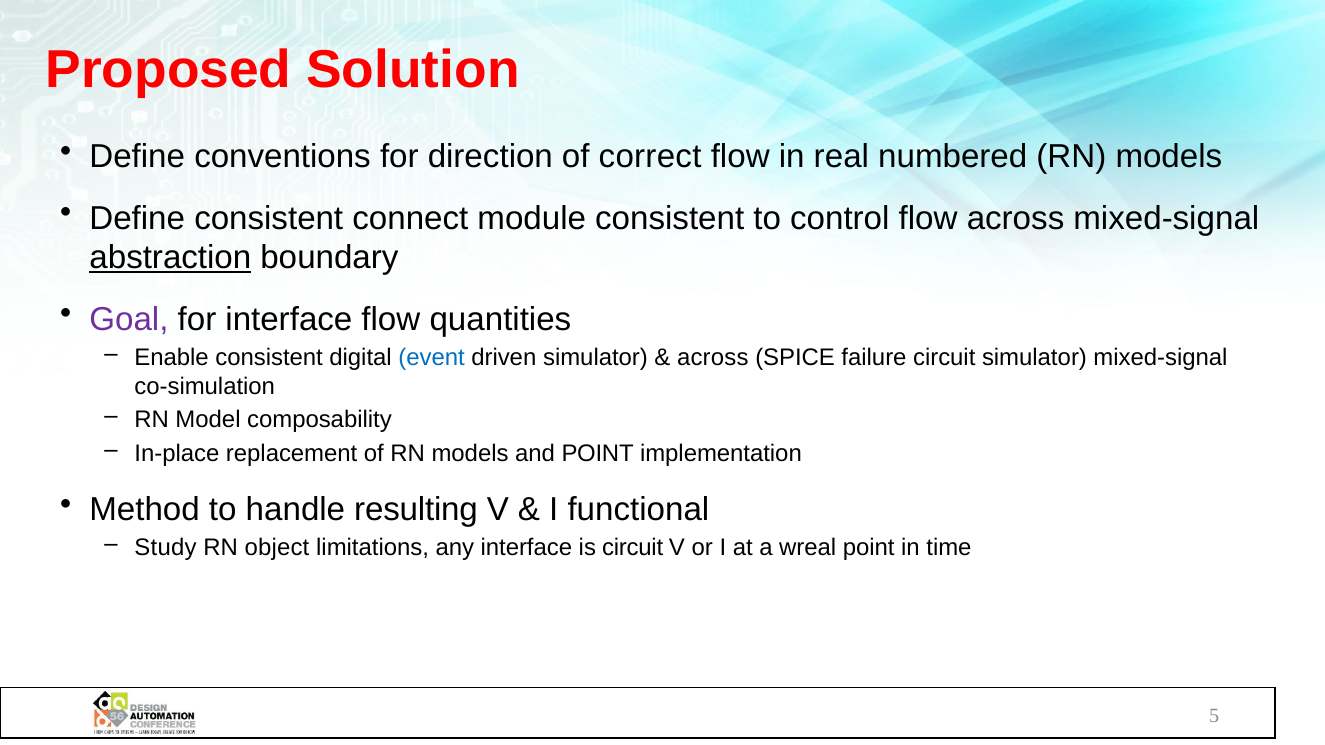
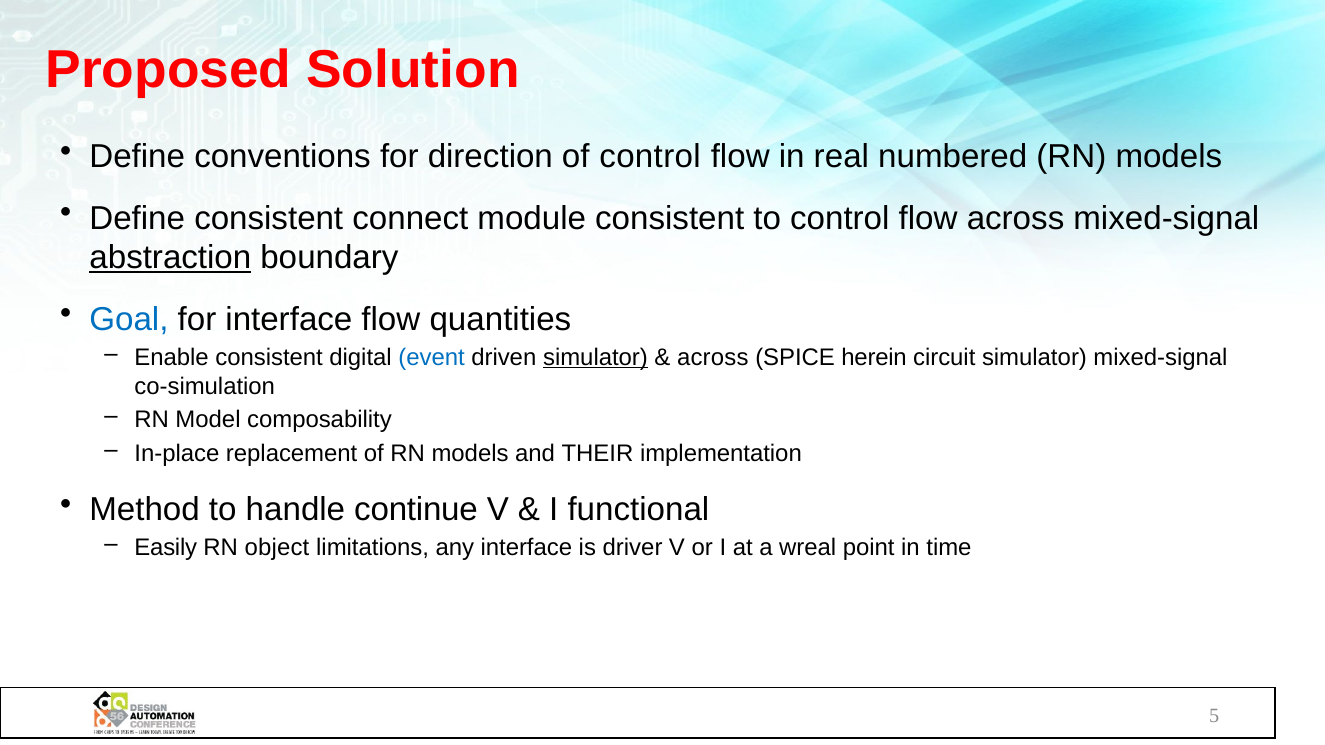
of correct: correct -> control (650, 157)
Goal colour: purple -> blue (129, 319)
simulator underline: none -> present (595, 358)
failure: failure -> herein (874, 358)
and POINT: POINT -> THEIR (597, 453)
resulting: resulting -> continue (416, 510)
Study: Study -> Easily (166, 548)
is circuit: circuit -> driver (633, 548)
